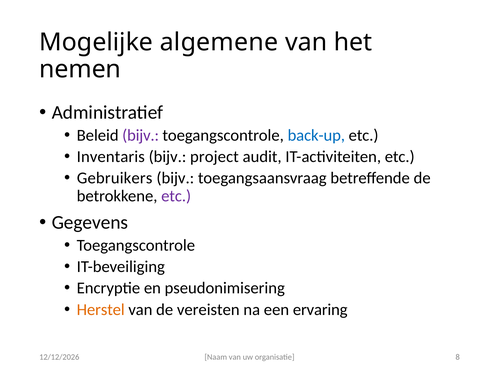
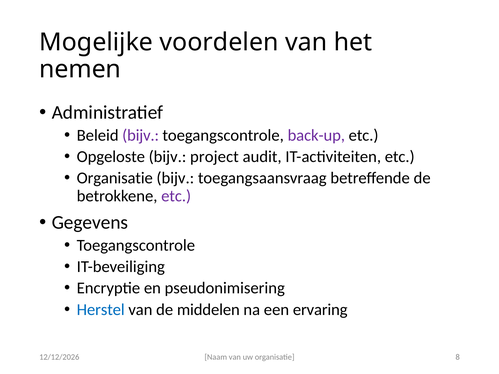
algemene: algemene -> voordelen (219, 42)
back-up colour: blue -> purple (316, 135)
Inventaris: Inventaris -> Opgeloste (111, 157)
Gebruikers: Gebruikers -> Organisatie (115, 178)
Herstel colour: orange -> blue (101, 310)
vereisten: vereisten -> middelen (208, 310)
